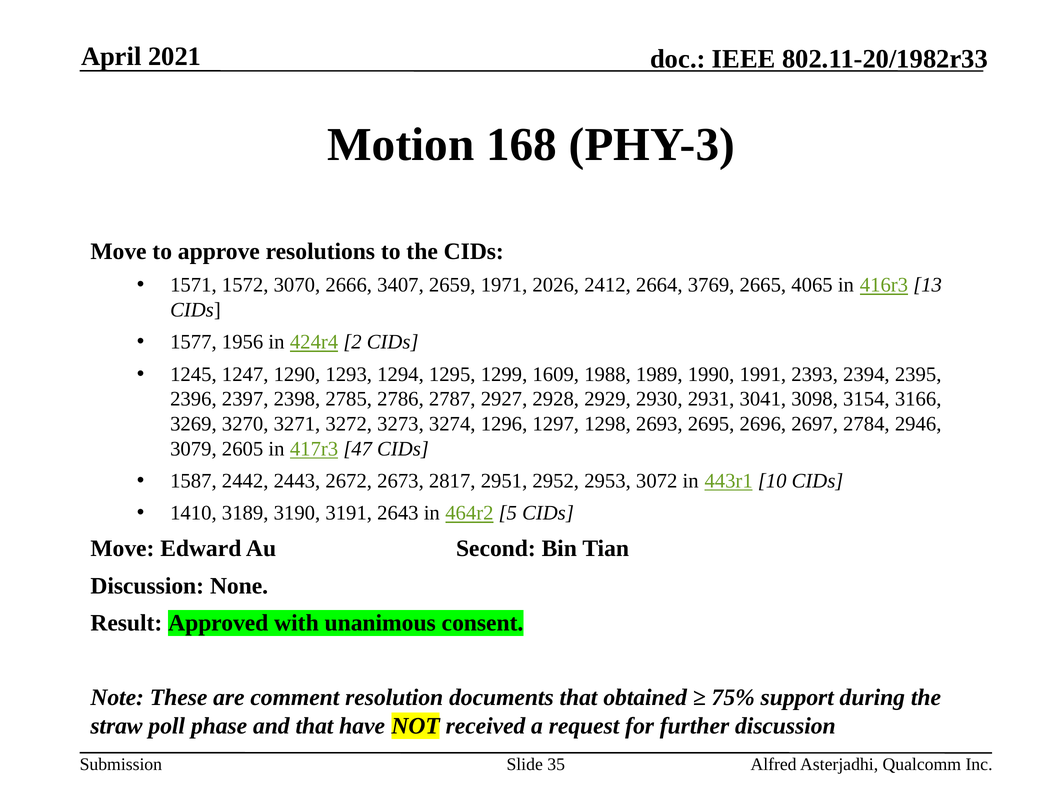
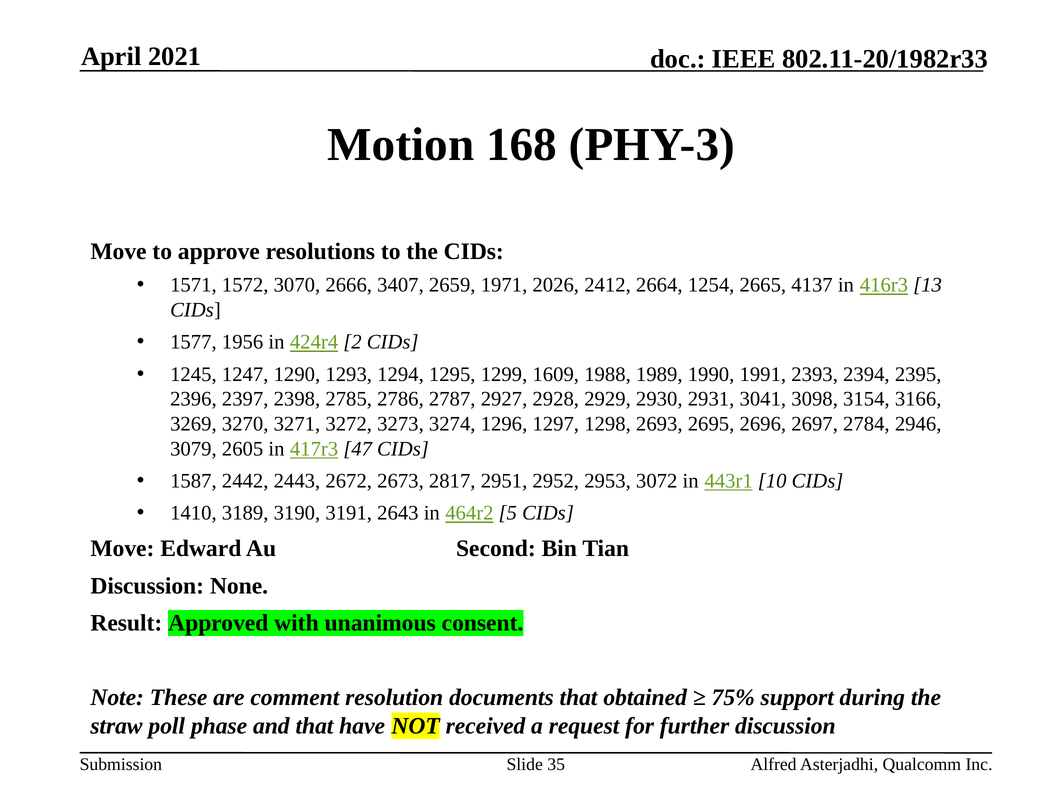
3769: 3769 -> 1254 (711, 285)
4065: 4065 -> 4137 (812, 285)
